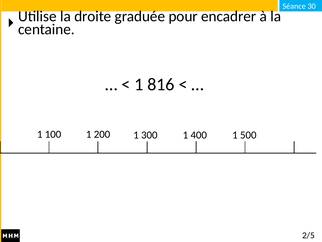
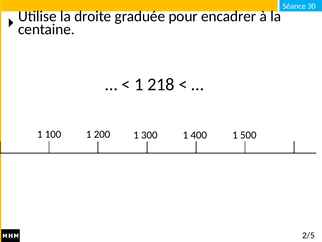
816: 816 -> 218 (161, 84)
